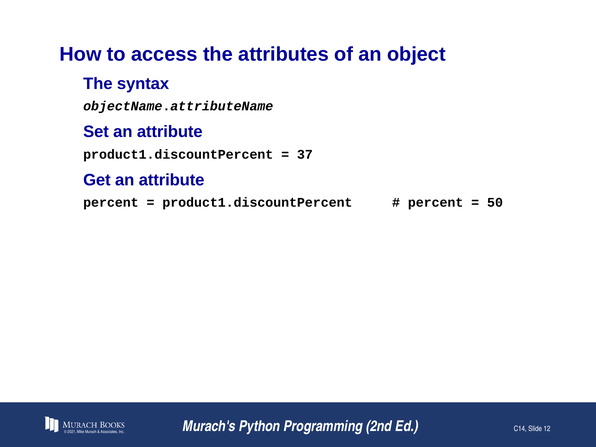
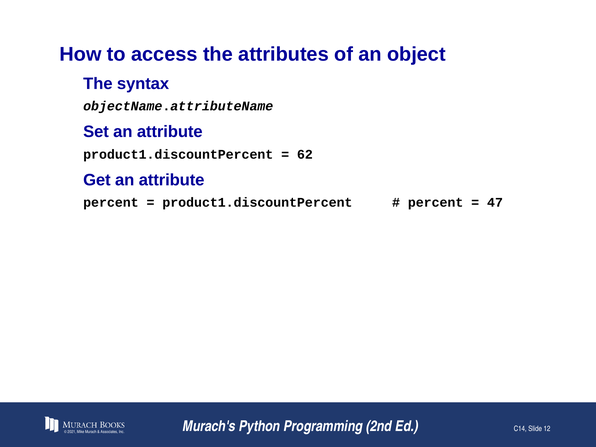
37: 37 -> 62 (305, 154)
50: 50 -> 47 (495, 203)
